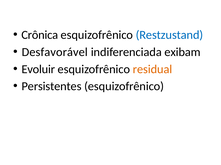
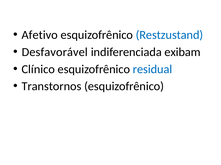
Crônica: Crônica -> Afetivo (40, 35)
Evoluir: Evoluir -> Clínico (38, 69)
residual colour: orange -> blue (152, 69)
Persistentes: Persistentes -> Transtornos (51, 87)
